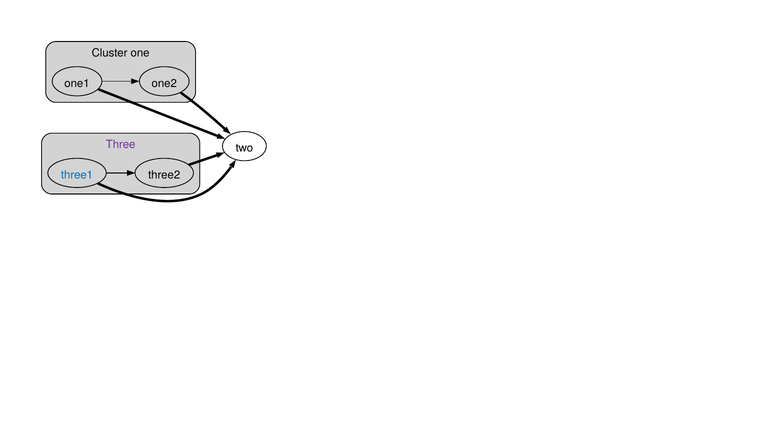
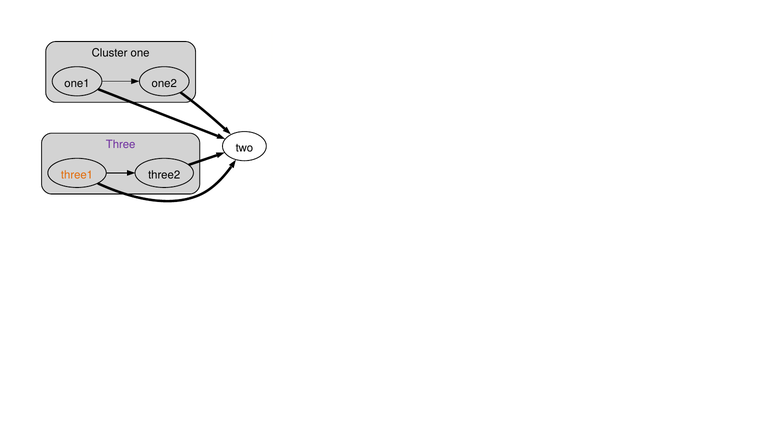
three1 colour: blue -> orange (77, 175)
